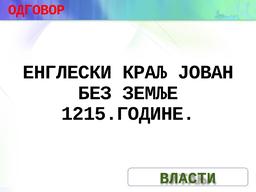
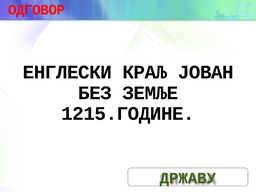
ВЛАСТИ: ВЛАСТИ -> ДРЖАВУ (188, 178)
